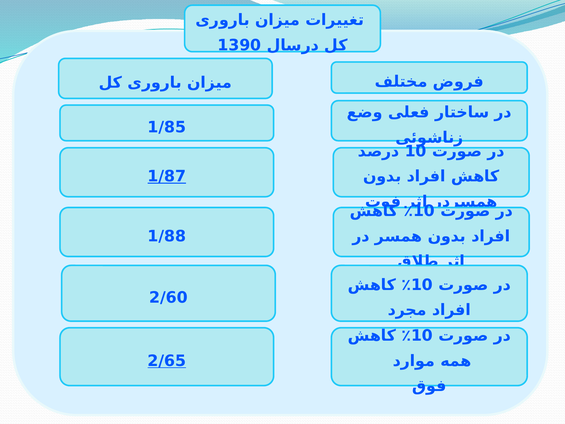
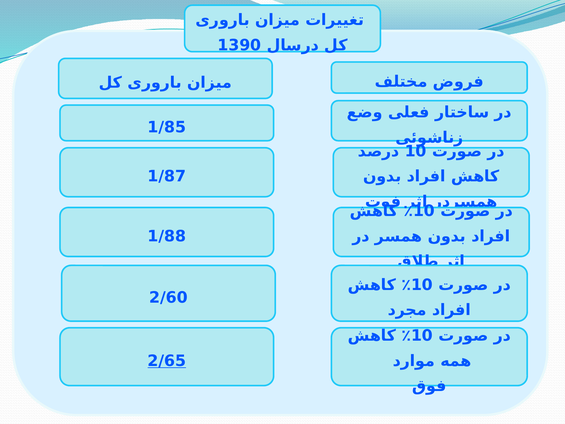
1/87 underline: present -> none (167, 176)
